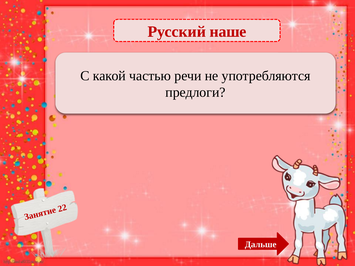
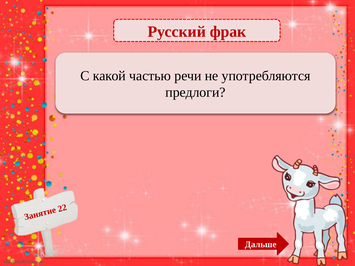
наше: наше -> фрак (228, 32)
